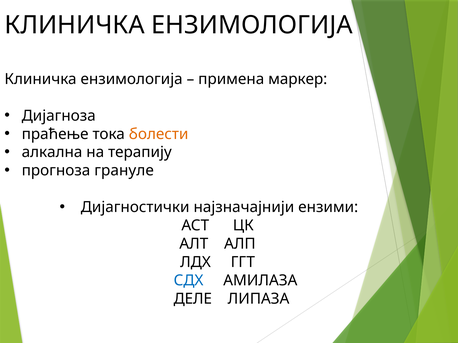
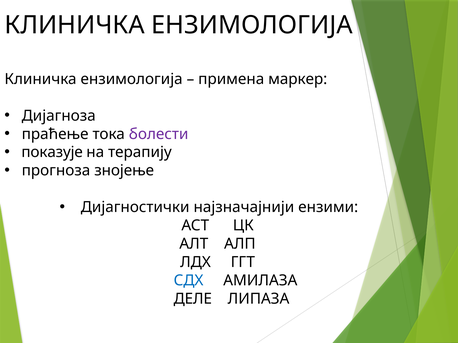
болести colour: orange -> purple (159, 134)
алкална: алкална -> показује (52, 153)
грануле: грануле -> знојење (124, 171)
